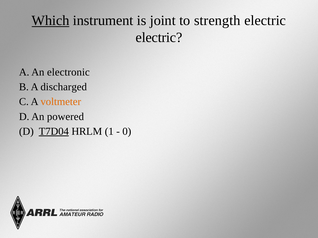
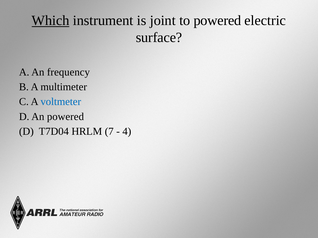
to strength: strength -> powered (217, 21)
electric: electric -> surface (159, 38)
electronic: electronic -> frequency (68, 72)
discharged: discharged -> multimeter (64, 87)
voltmeter colour: orange -> blue (61, 102)
T7D04 underline: present -> none (54, 132)
1: 1 -> 7 (109, 132)
0: 0 -> 4 (127, 132)
